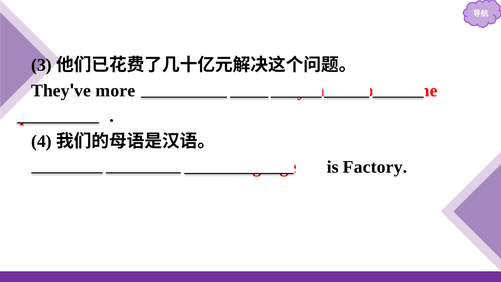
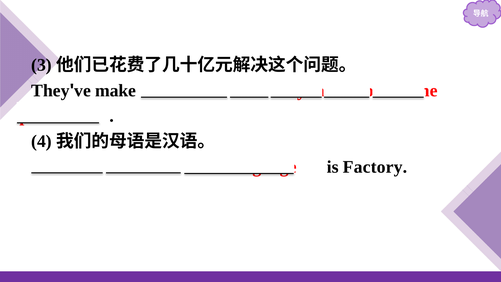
more: more -> make (116, 90)
